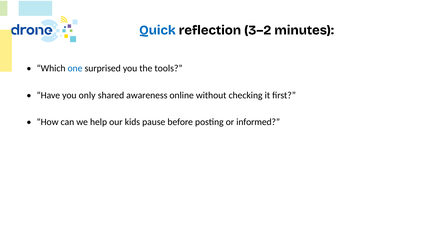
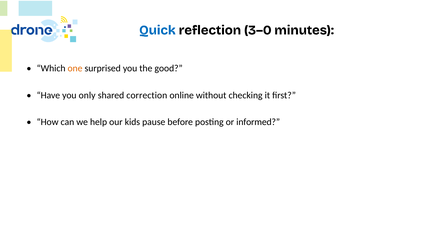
3–2: 3–2 -> 3–0 (258, 30)
one colour: blue -> orange (75, 68)
tools: tools -> good (169, 68)
awareness: awareness -> correction (147, 95)
